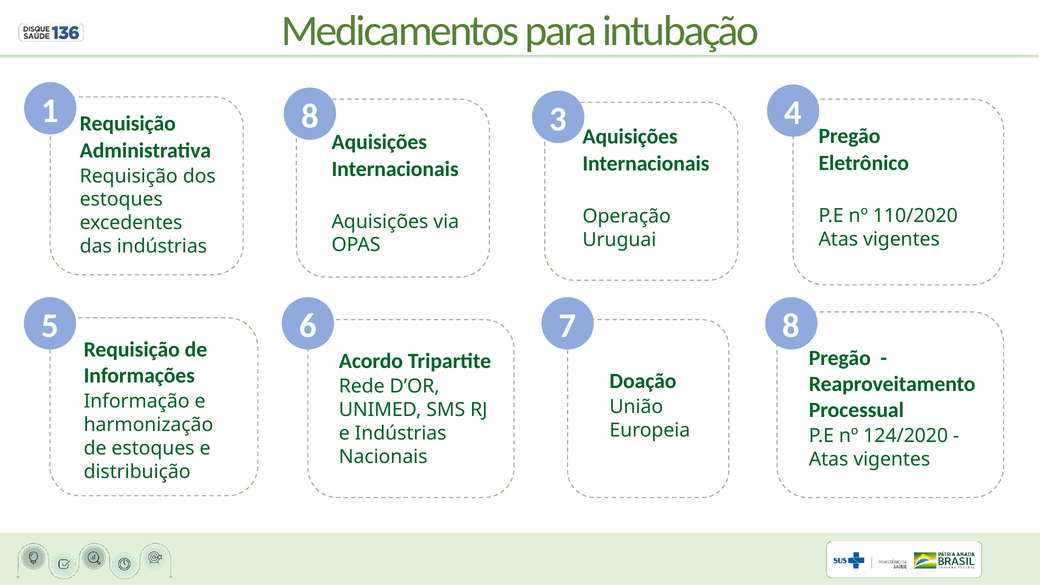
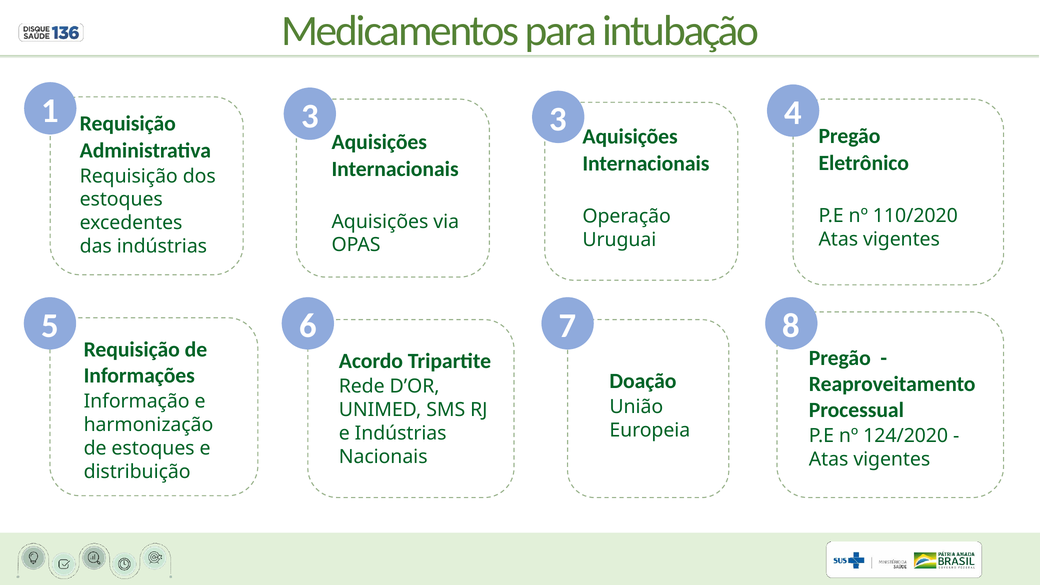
1 8: 8 -> 3 (310, 116)
